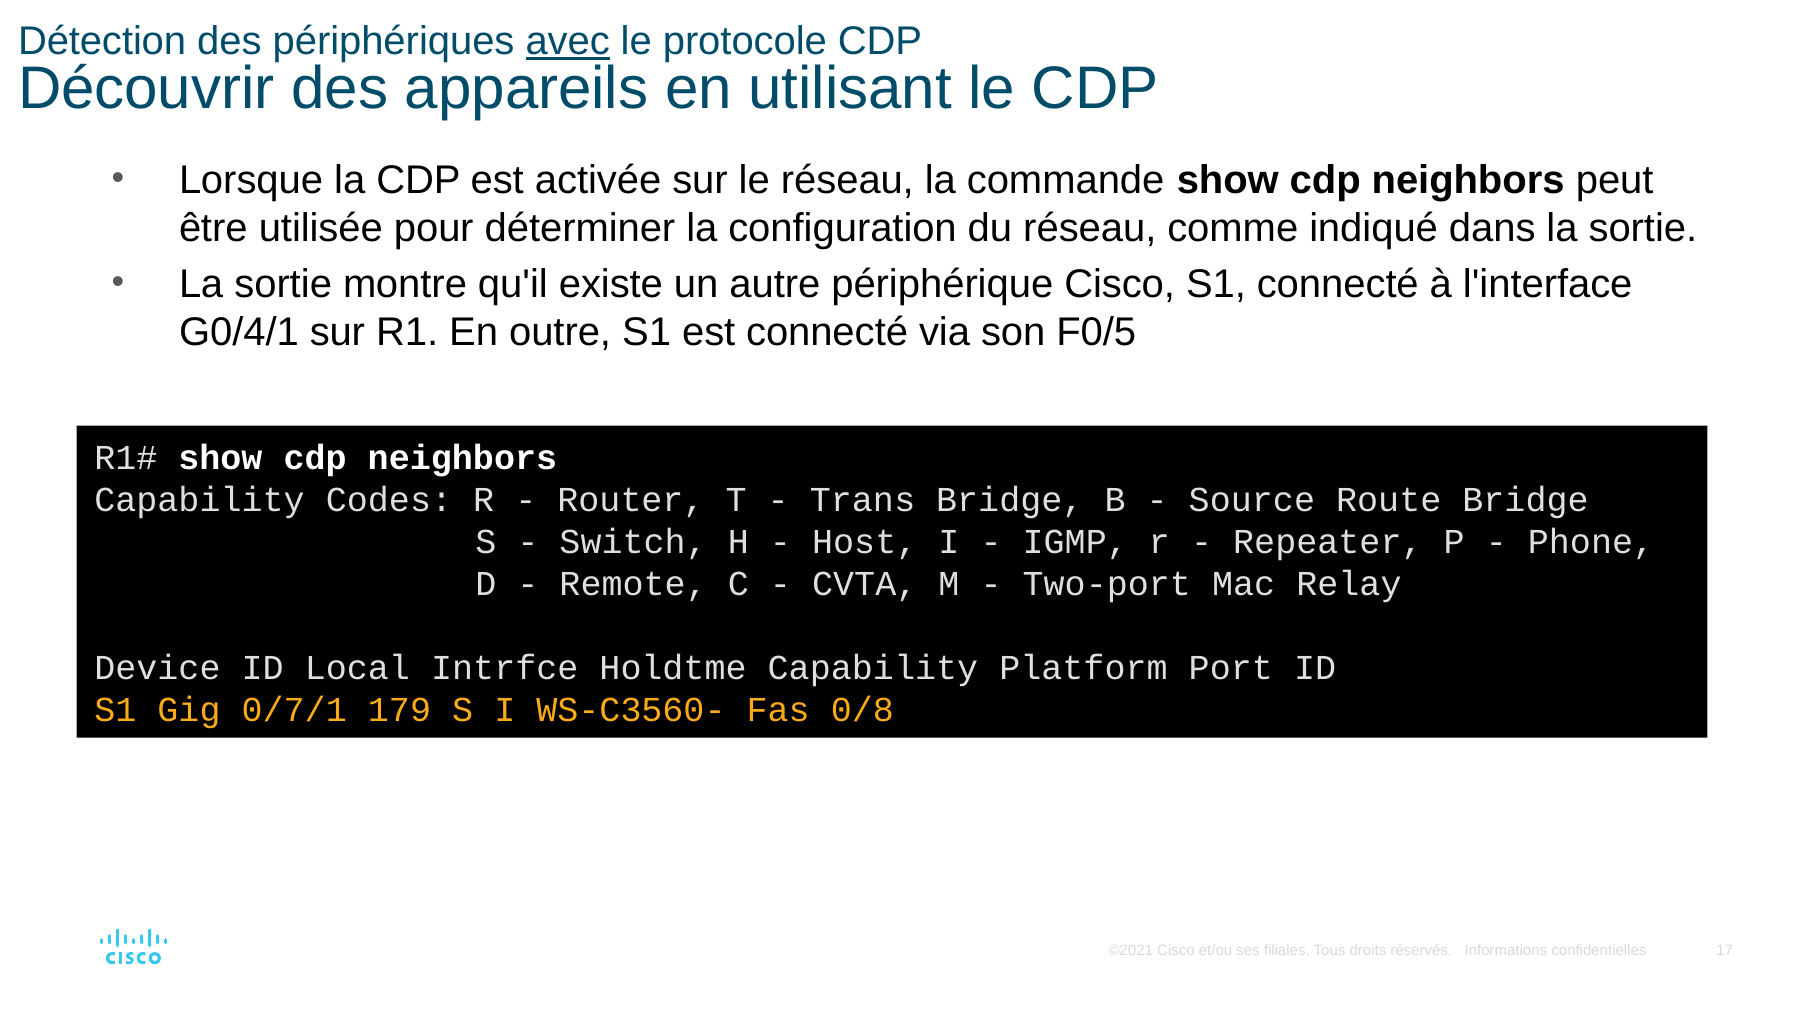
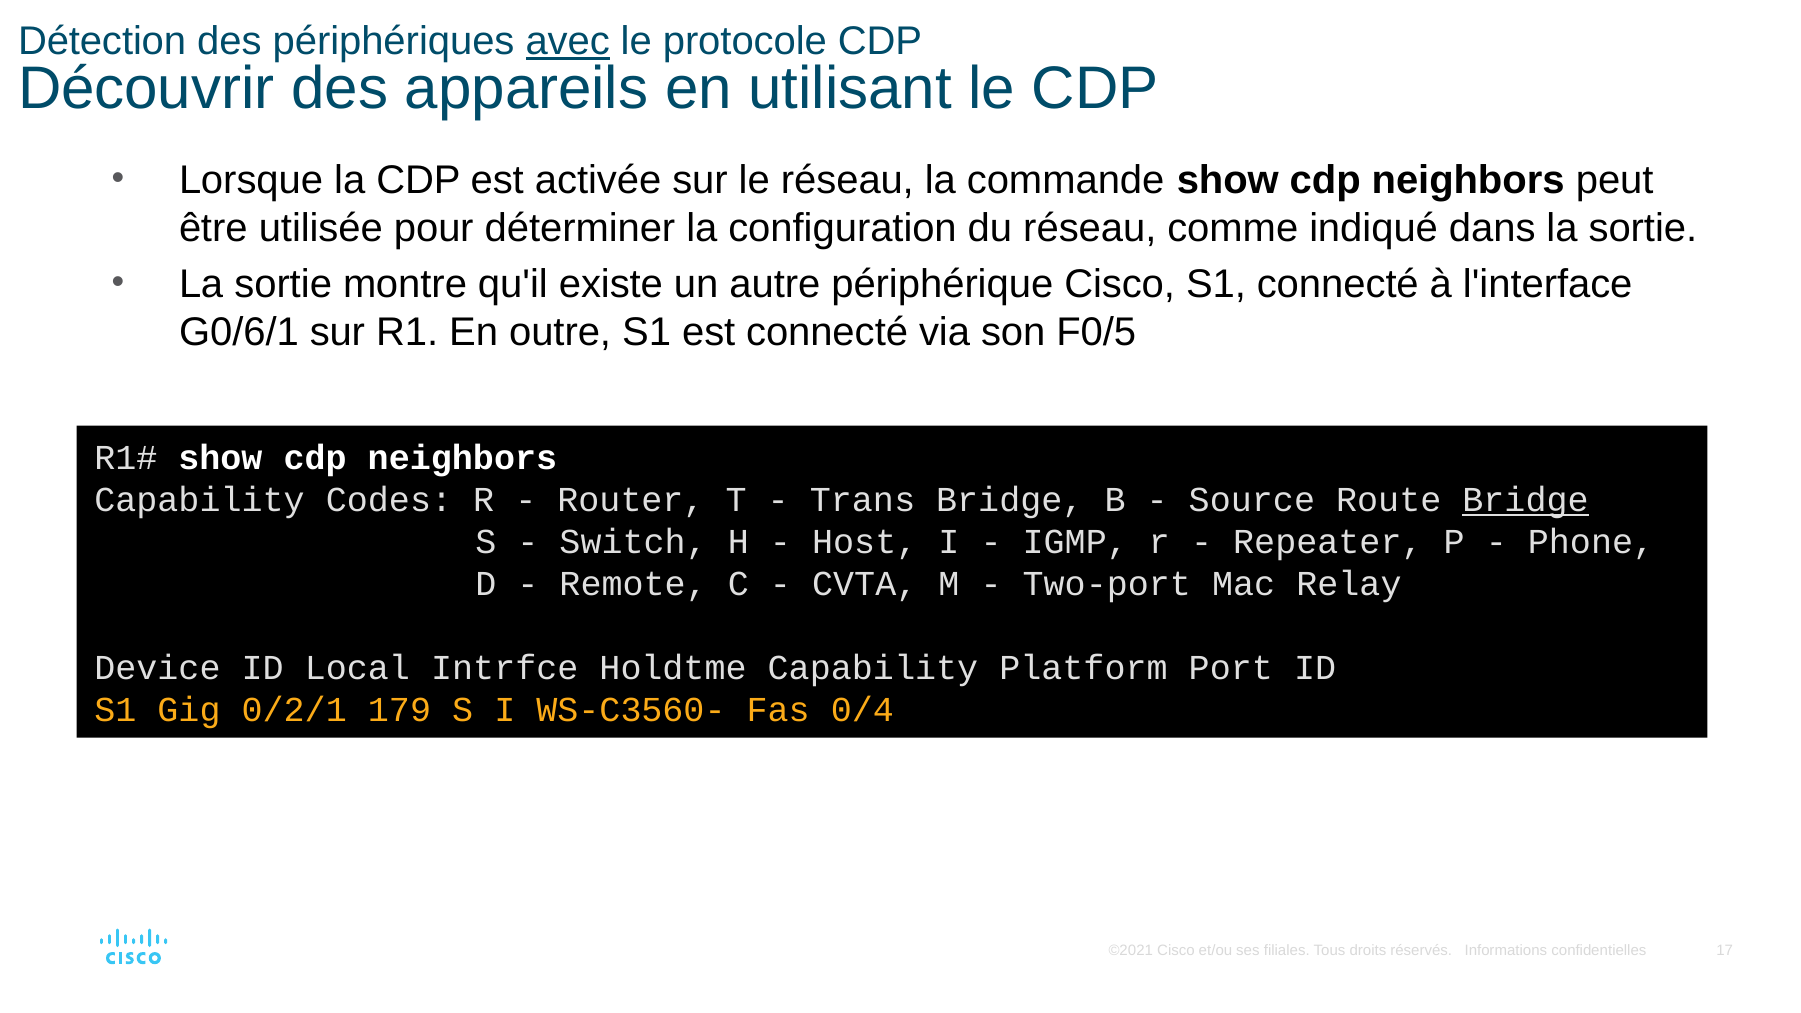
G0/4/1: G0/4/1 -> G0/6/1 (239, 332)
Bridge underline: none -> present (1526, 500)
0/7/1: 0/7/1 -> 0/2/1 (294, 710)
0/8: 0/8 -> 0/4 (862, 710)
